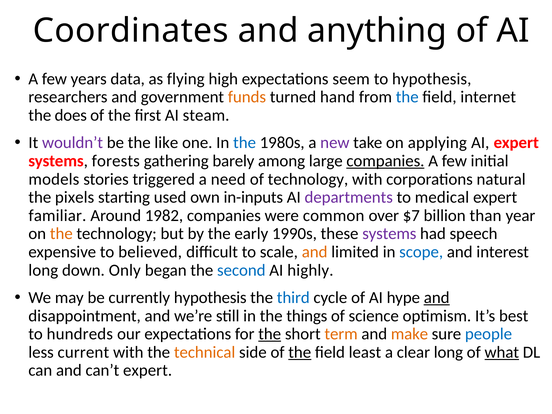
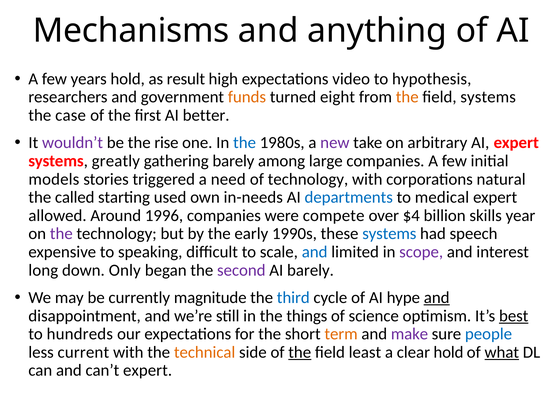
Coordinates: Coordinates -> Mechanisms (131, 31)
years data: data -> hold (128, 79)
flying: flying -> result (186, 79)
seem: seem -> video (351, 79)
hand: hand -> eight (338, 97)
the colour: blue -> orange (407, 97)
field internet: internet -> systems (488, 97)
does: does -> case (71, 115)
steam: steam -> better (206, 115)
like: like -> rise (166, 143)
applying: applying -> arbitrary (437, 143)
forests: forests -> greatly (116, 161)
companies underline: present -> none (385, 161)
pixels: pixels -> called (75, 197)
in-inputs: in-inputs -> in-needs (253, 197)
departments colour: purple -> blue (349, 197)
familiar: familiar -> allowed (58, 216)
1982: 1982 -> 1996 (164, 216)
common: common -> compete (334, 216)
$7: $7 -> $4 (411, 216)
than: than -> skills (486, 216)
the colour: orange -> purple (61, 234)
systems colour: purple -> blue (389, 234)
believed: believed -> speaking (150, 252)
and colour: orange -> blue (315, 252)
scope colour: blue -> purple (421, 252)
second colour: blue -> purple (241, 270)
AI highly: highly -> barely (310, 270)
currently hypothesis: hypothesis -> magnitude (210, 298)
best underline: none -> present (514, 316)
the underline: present -> none (270, 334)
make colour: orange -> purple (410, 334)
clear long: long -> hold (448, 352)
